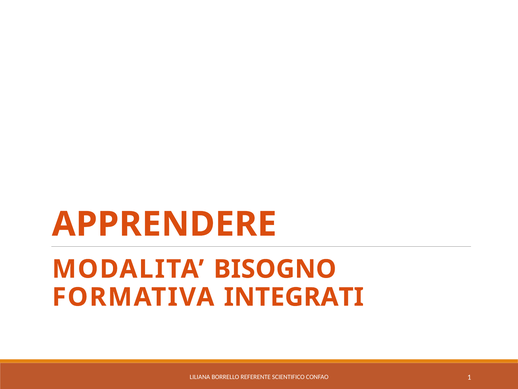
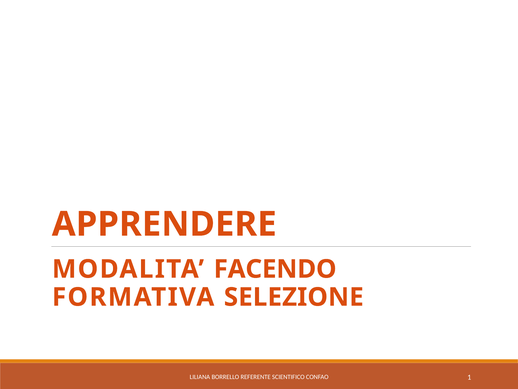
BISOGNO: BISOGNO -> FACENDO (275, 269)
INTEGRATI: INTEGRATI -> SELEZIONE (294, 297)
